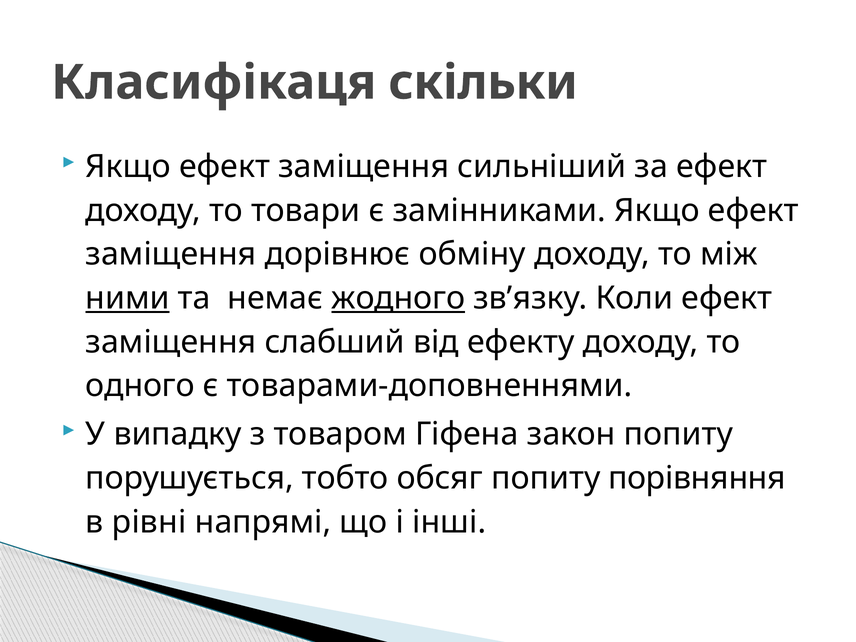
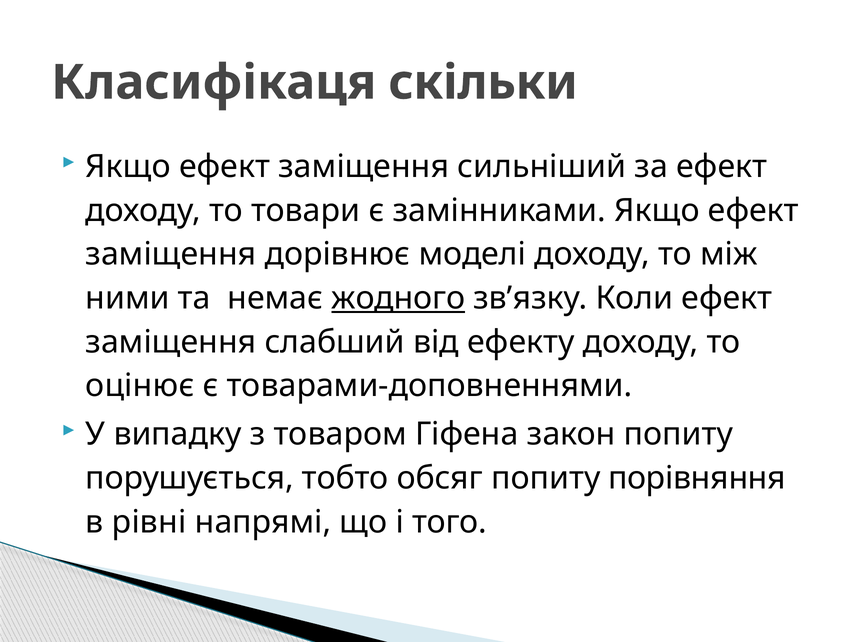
обміну: обміну -> моделі (472, 254)
ними underline: present -> none (128, 298)
одного: одного -> оцінює (140, 386)
інші: інші -> того (449, 522)
